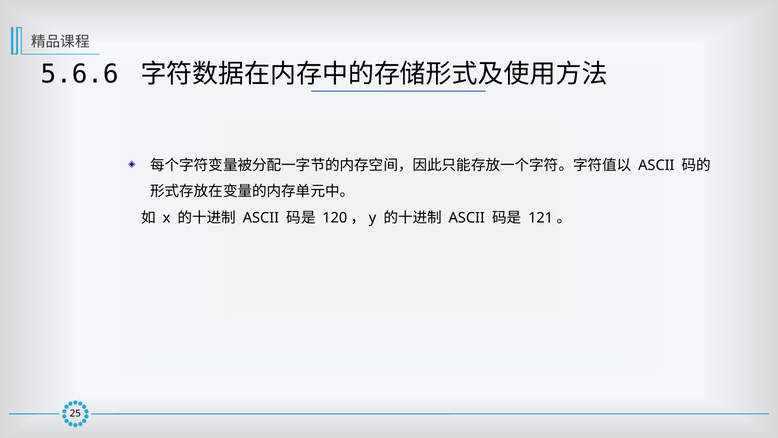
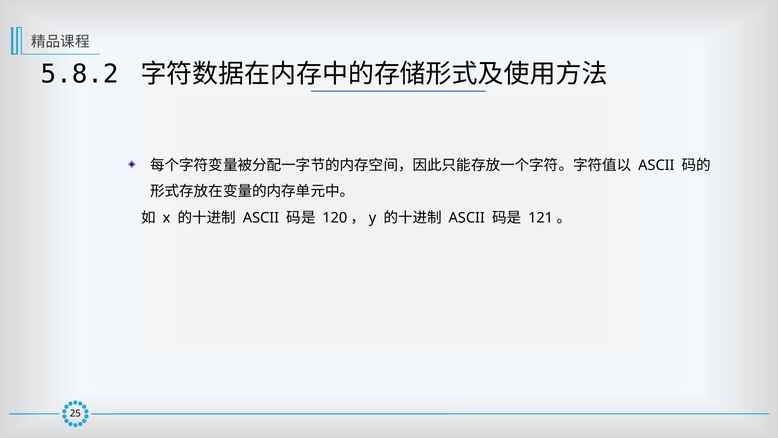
5.6.6: 5.6.6 -> 5.8.2 (80, 74)
